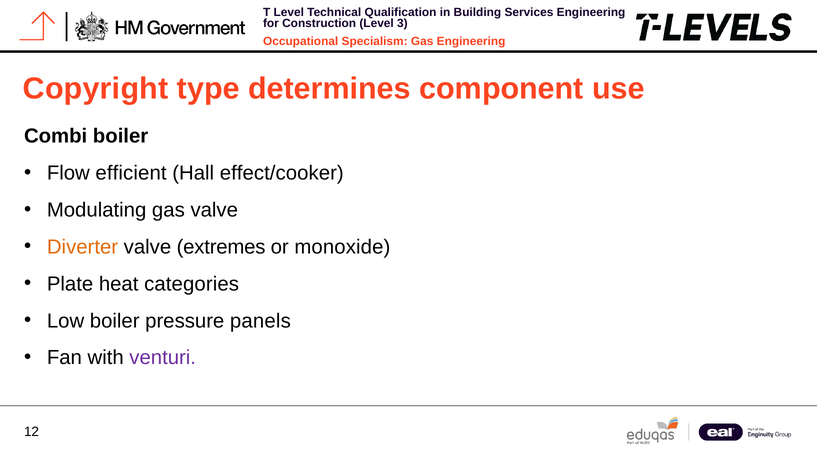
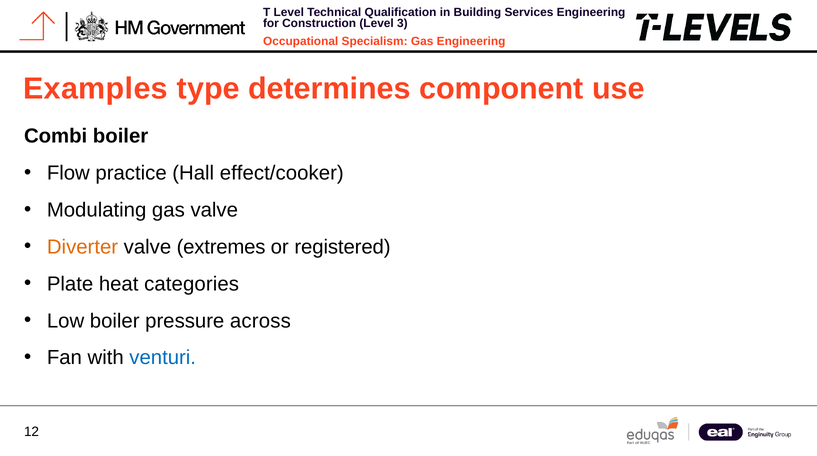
Copyright: Copyright -> Examples (95, 89)
efficient: efficient -> practice (131, 173)
monoxide: monoxide -> registered (343, 247)
panels: panels -> across (260, 321)
venturi colour: purple -> blue (163, 358)
